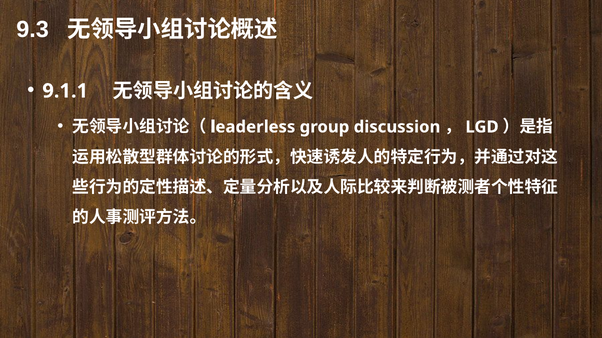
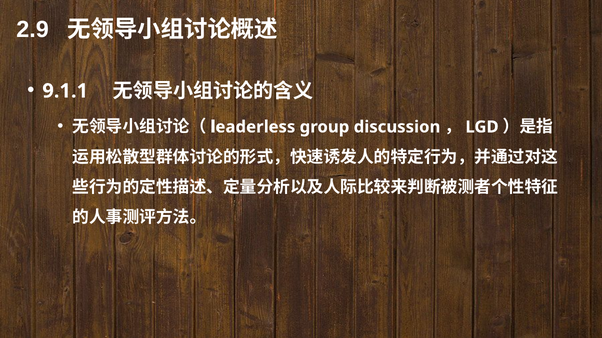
9.3: 9.3 -> 2.9 (33, 30)
